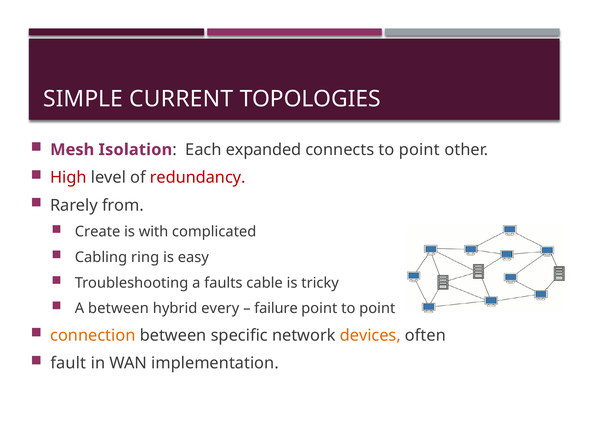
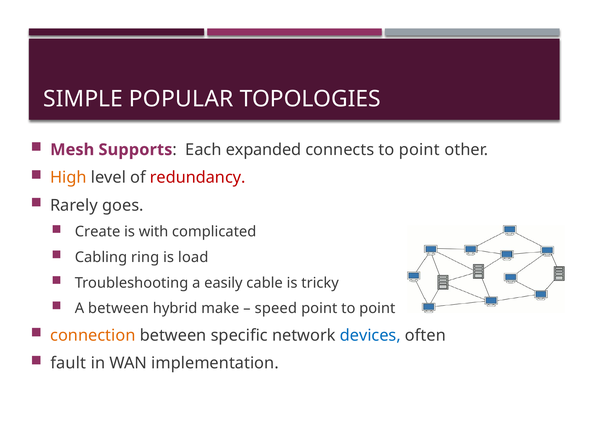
CURRENT: CURRENT -> POPULAR (181, 99)
Isolation: Isolation -> Supports (135, 150)
High colour: red -> orange (68, 177)
from: from -> goes (123, 205)
easy: easy -> load (193, 257)
faults: faults -> easily (223, 283)
every: every -> make (220, 308)
failure: failure -> speed (276, 308)
devices colour: orange -> blue (370, 335)
